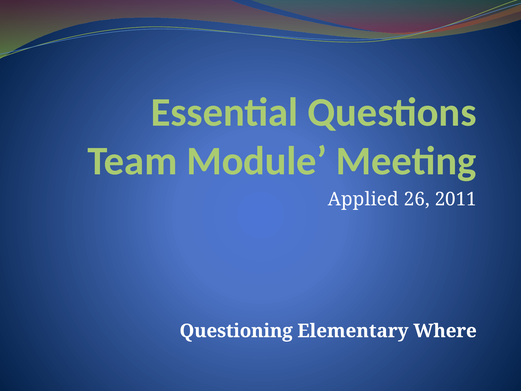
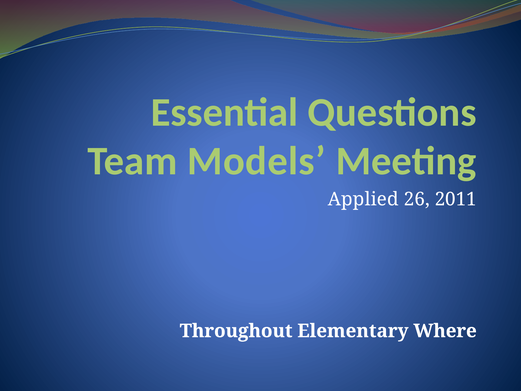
Module: Module -> Models (256, 161)
Questioning: Questioning -> Throughout (236, 331)
